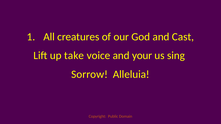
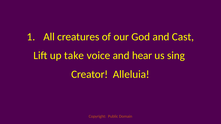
your: your -> hear (142, 56)
Sorrow: Sorrow -> Creator (90, 74)
